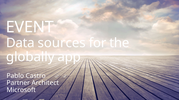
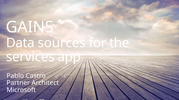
EVENT: EVENT -> GAINS (30, 27)
globally: globally -> services (30, 57)
